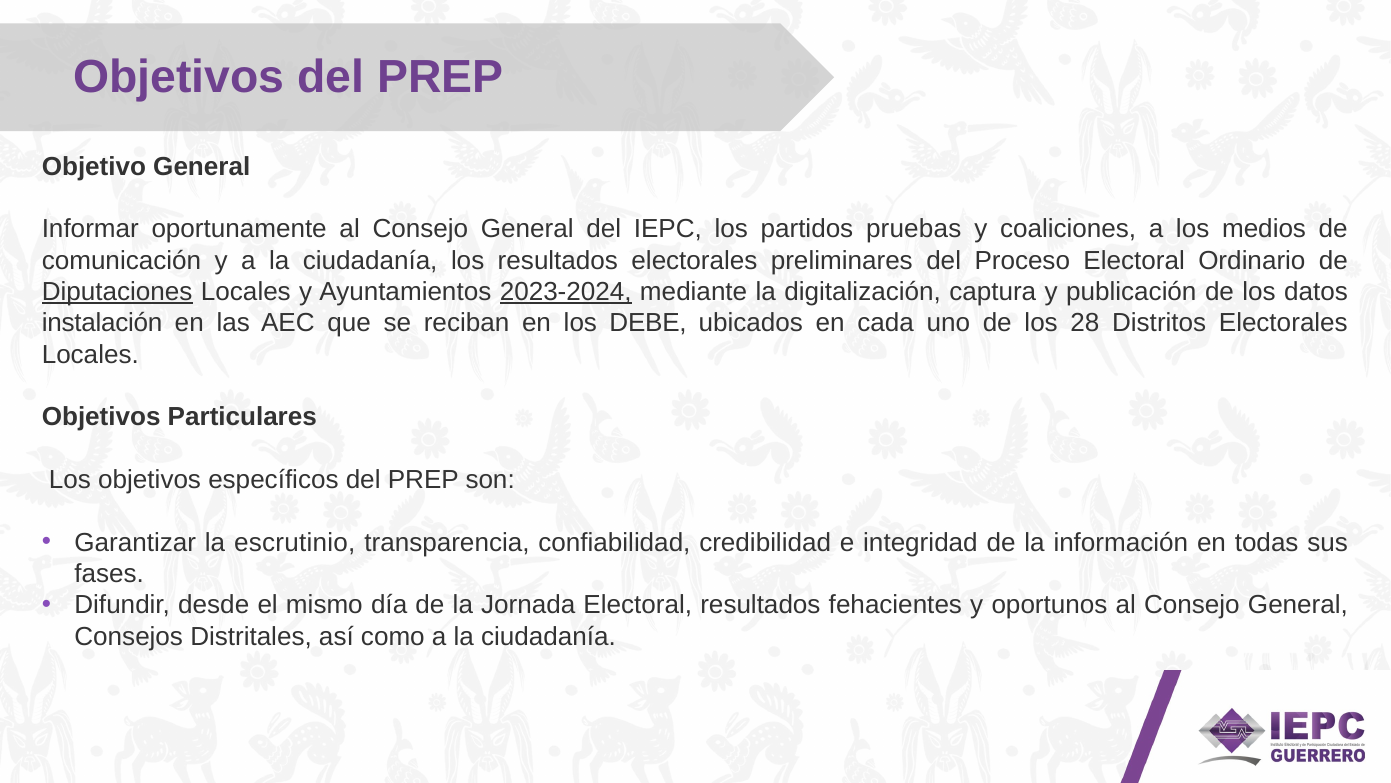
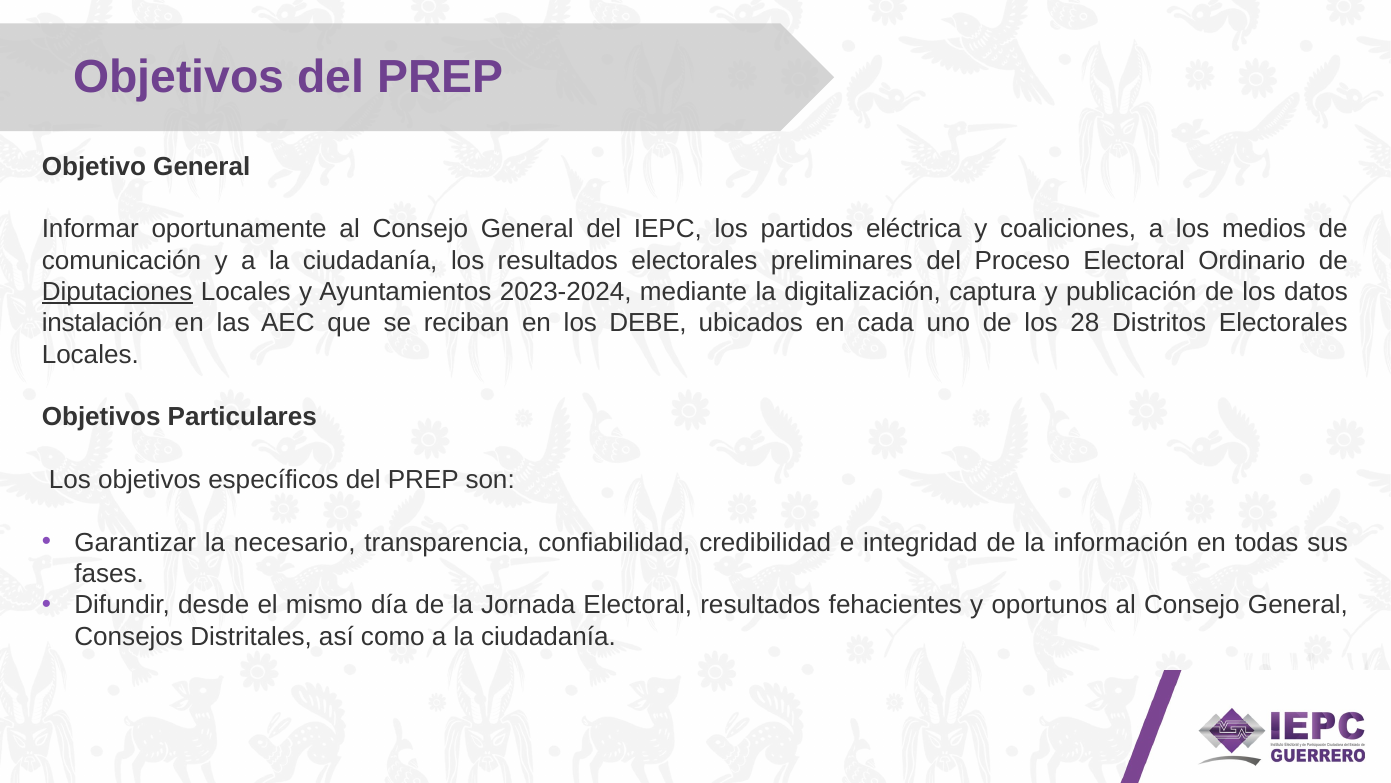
pruebas: pruebas -> eléctrica (914, 229)
2023-2024 underline: present -> none (566, 292)
escrutinio: escrutinio -> necesario (295, 542)
